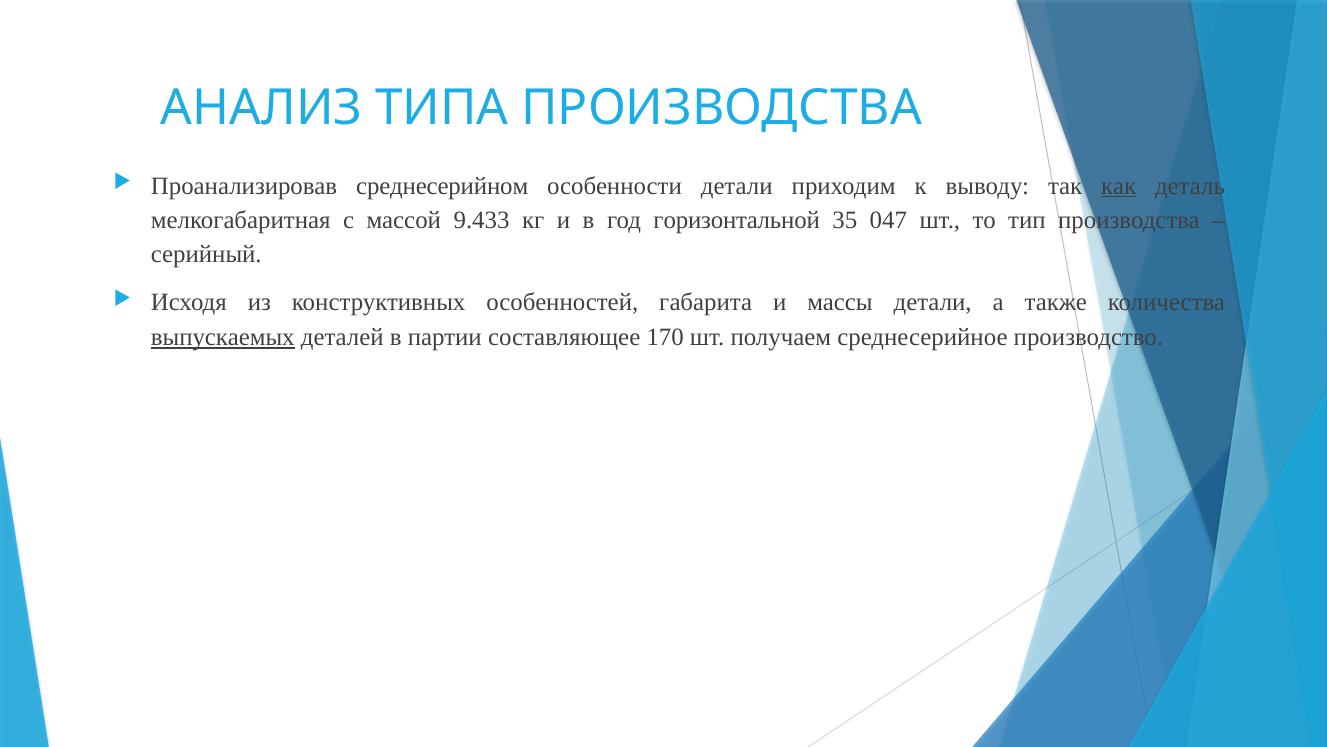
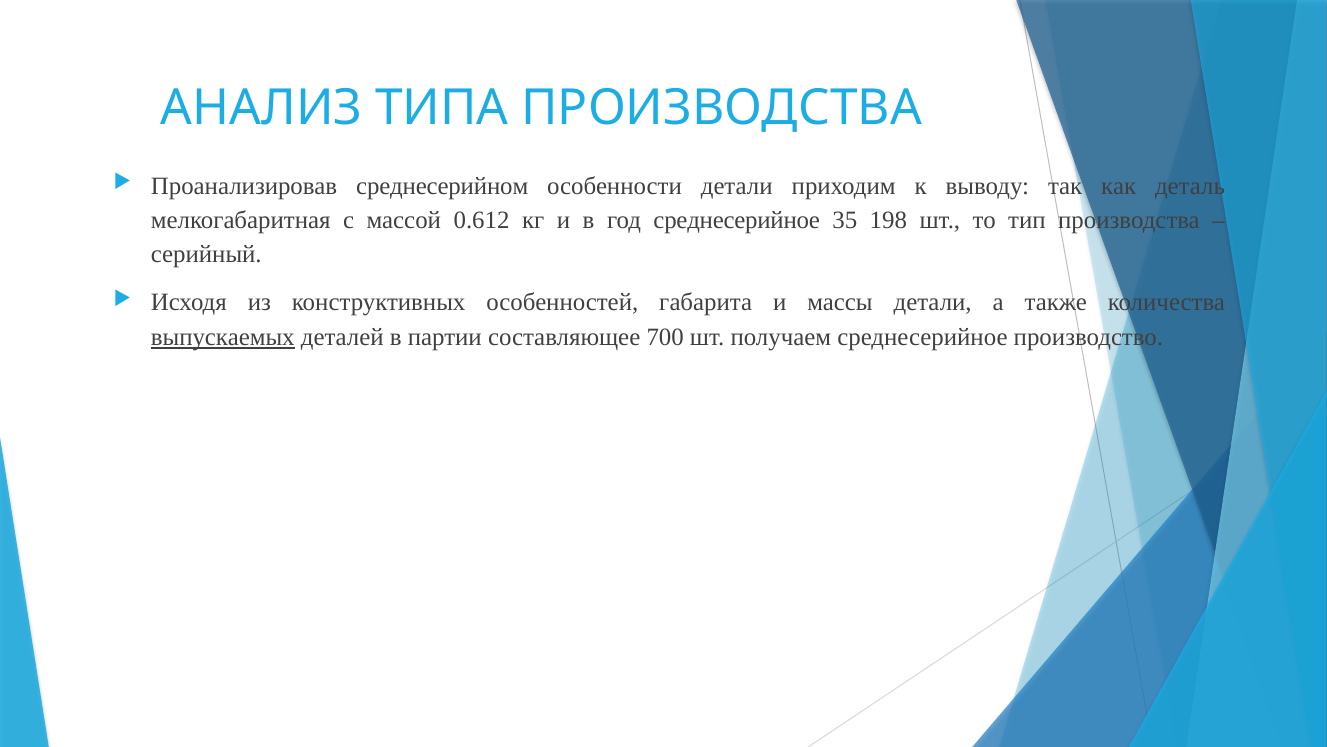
как underline: present -> none (1119, 186)
9.433: 9.433 -> 0.612 (482, 220)
год горизонтальной: горизонтальной -> среднесерийное (737, 220)
047: 047 -> 198 (888, 220)
170: 170 -> 700 (665, 337)
